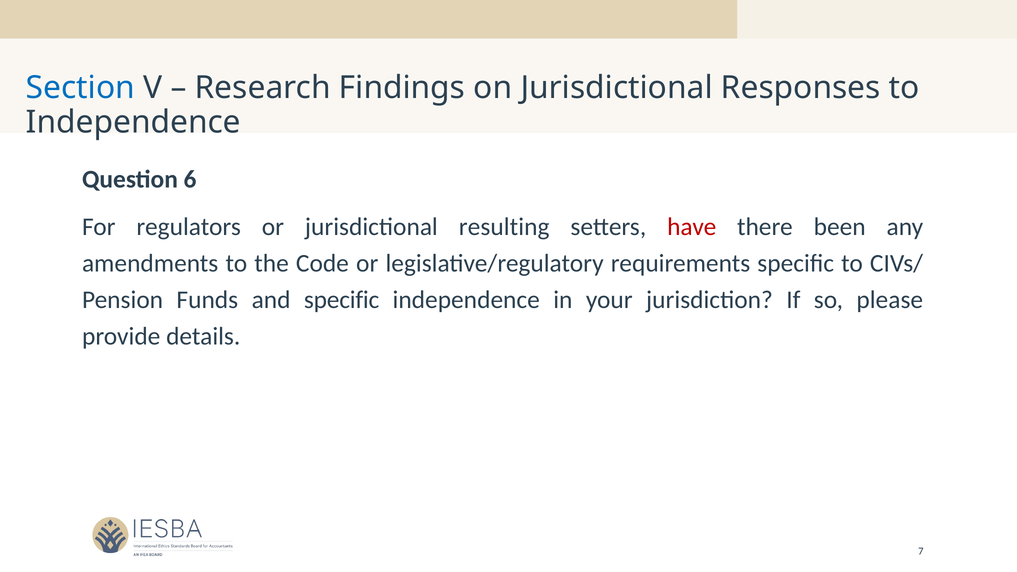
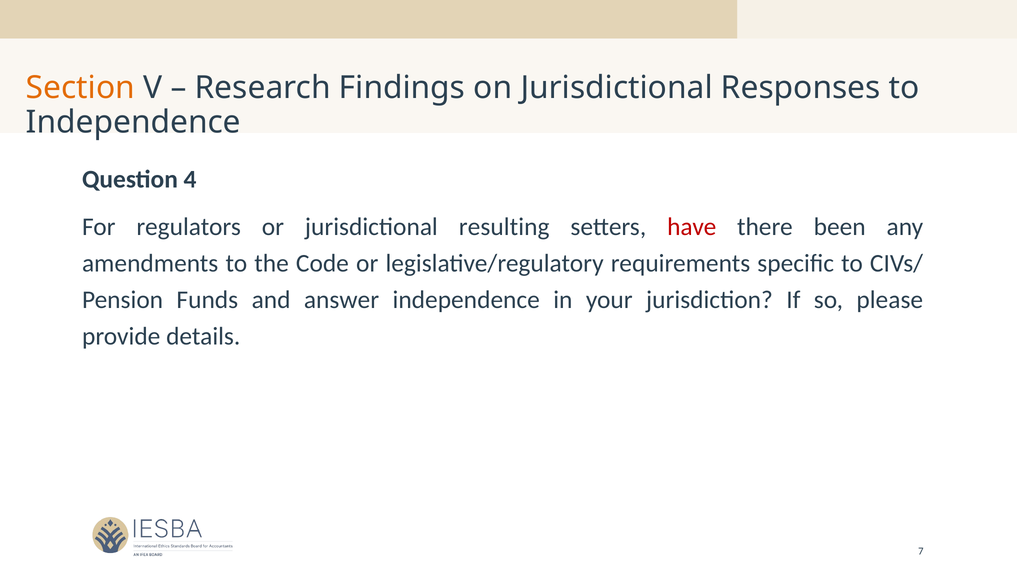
Section colour: blue -> orange (80, 88)
6: 6 -> 4 (190, 179)
and specific: specific -> answer (342, 300)
